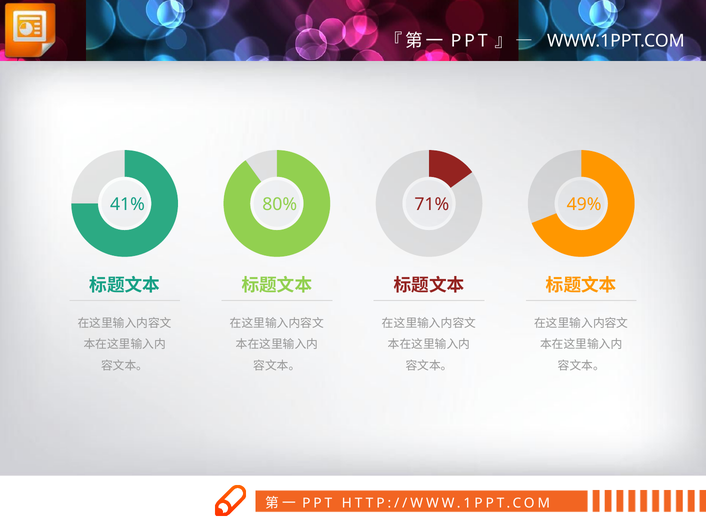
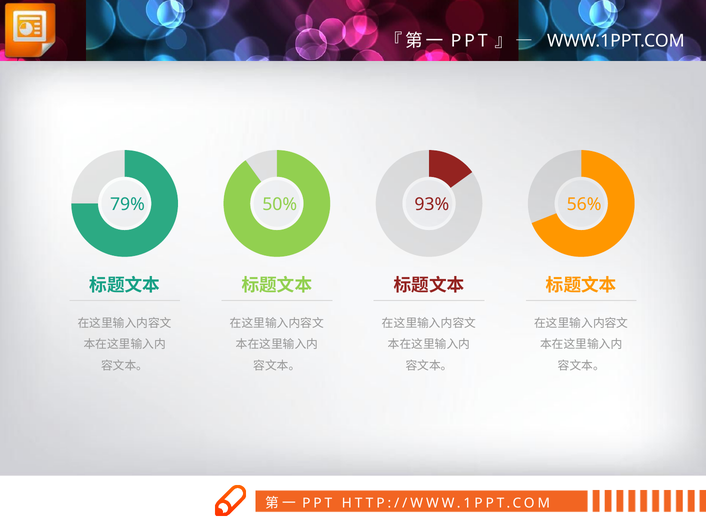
41%: 41% -> 79% (127, 204)
80%: 80% -> 50% (280, 204)
71%: 71% -> 93% (432, 204)
49%: 49% -> 56% (584, 204)
